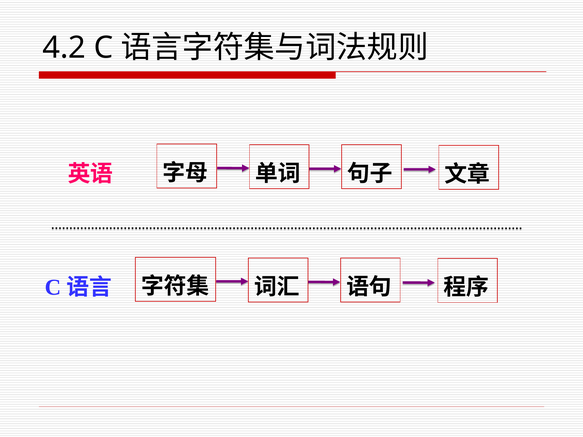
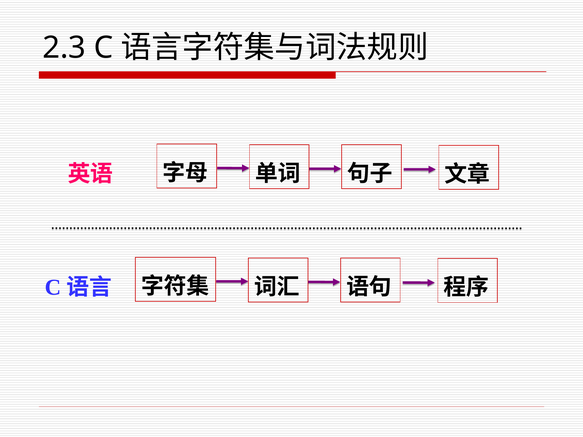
4.2: 4.2 -> 2.3 (64, 48)
